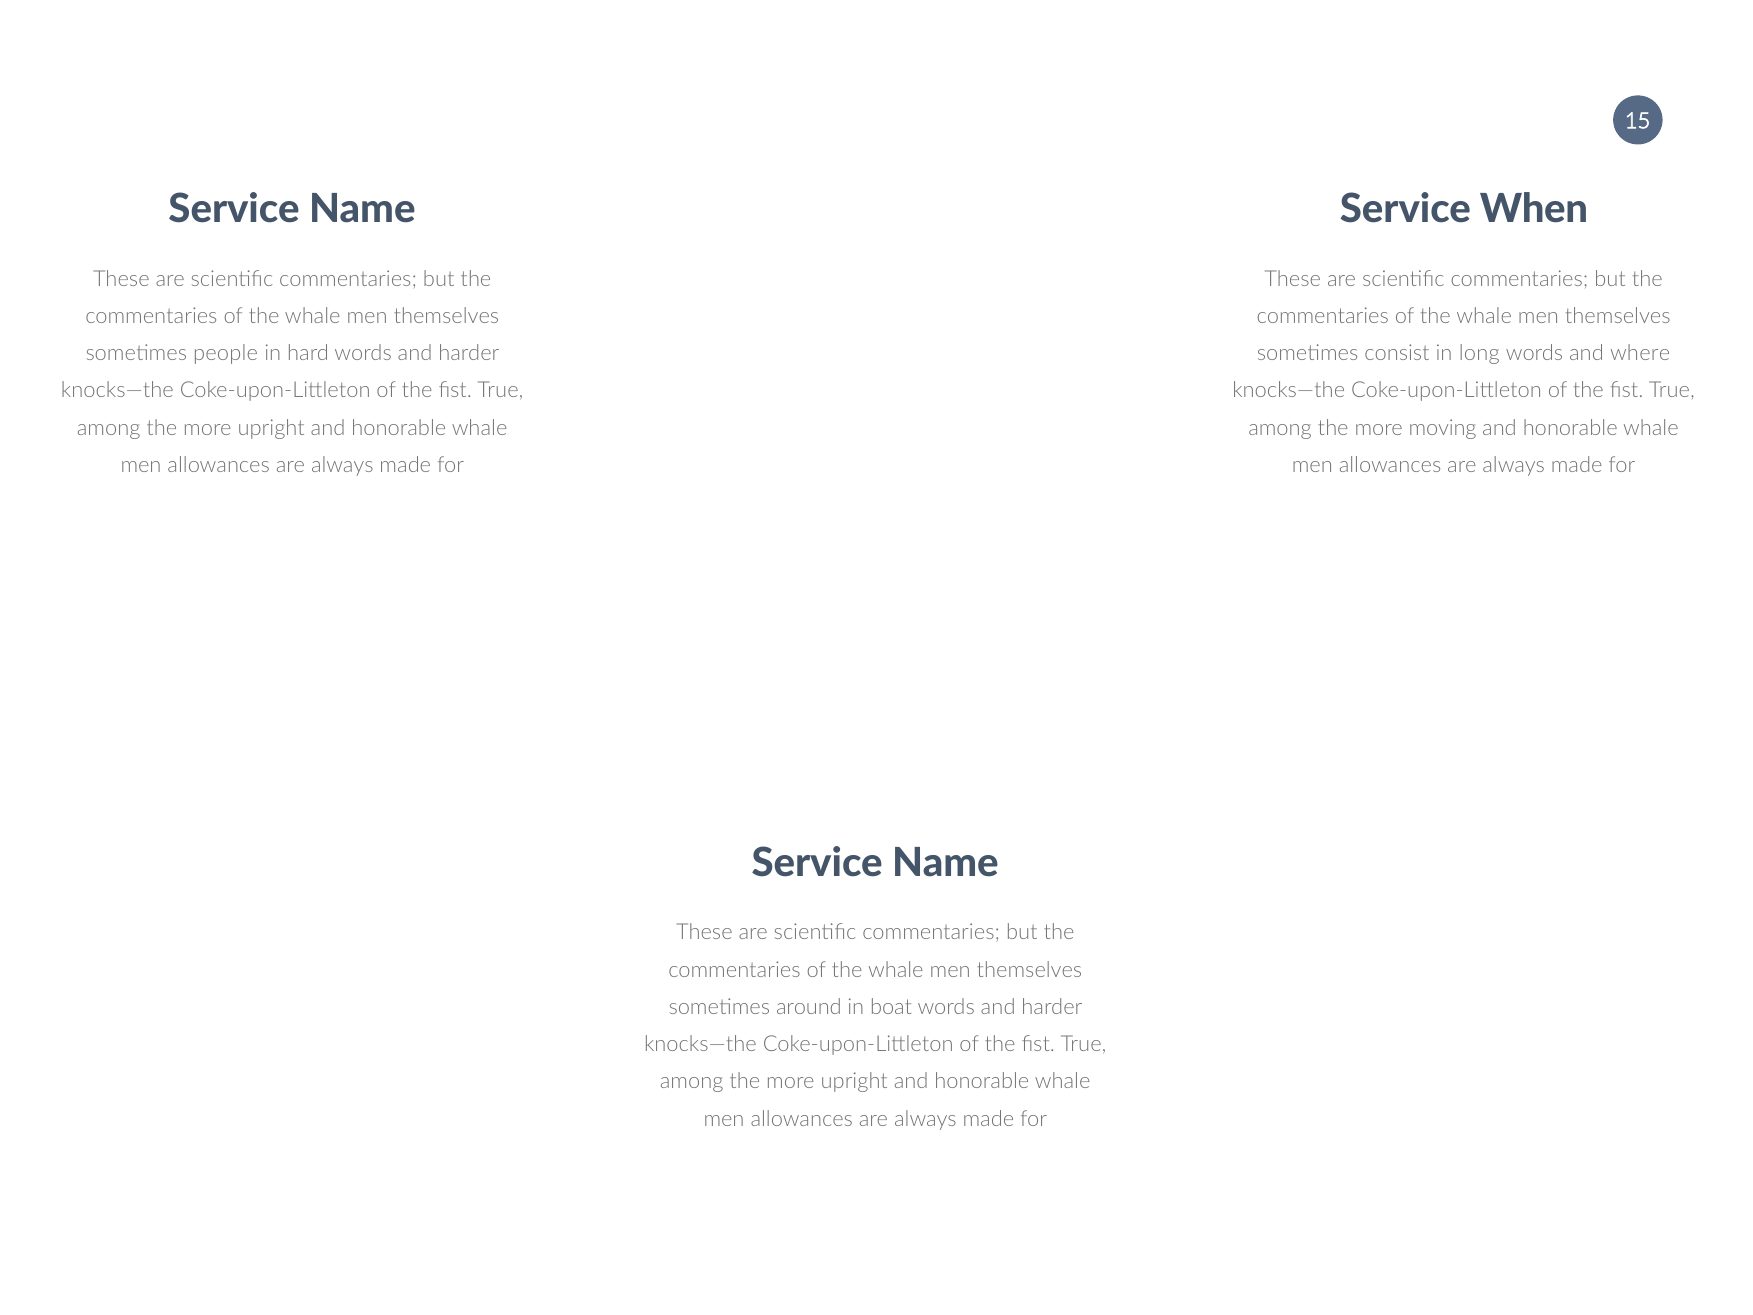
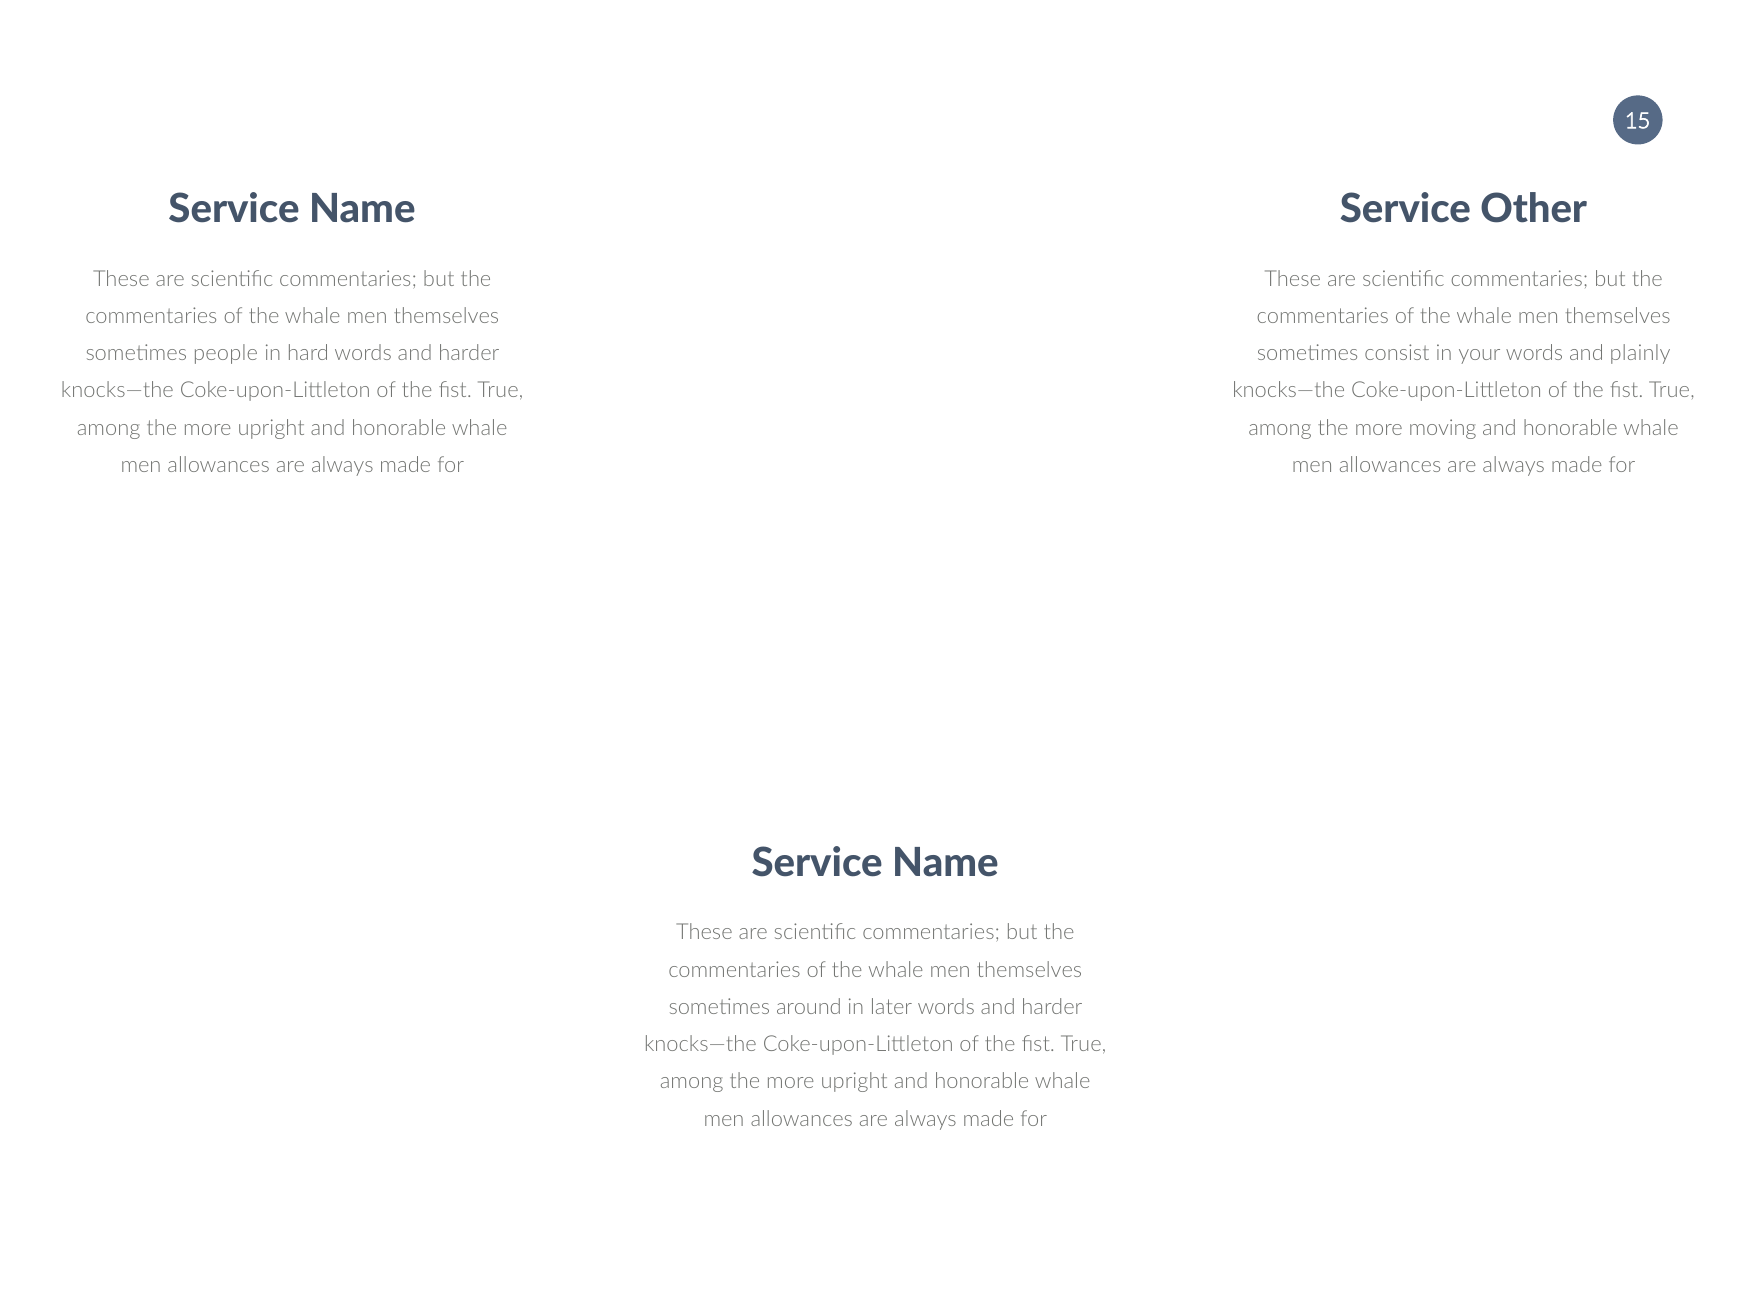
When: When -> Other (1534, 210)
long: long -> your (1480, 353)
where: where -> plainly (1640, 353)
boat: boat -> later (891, 1007)
